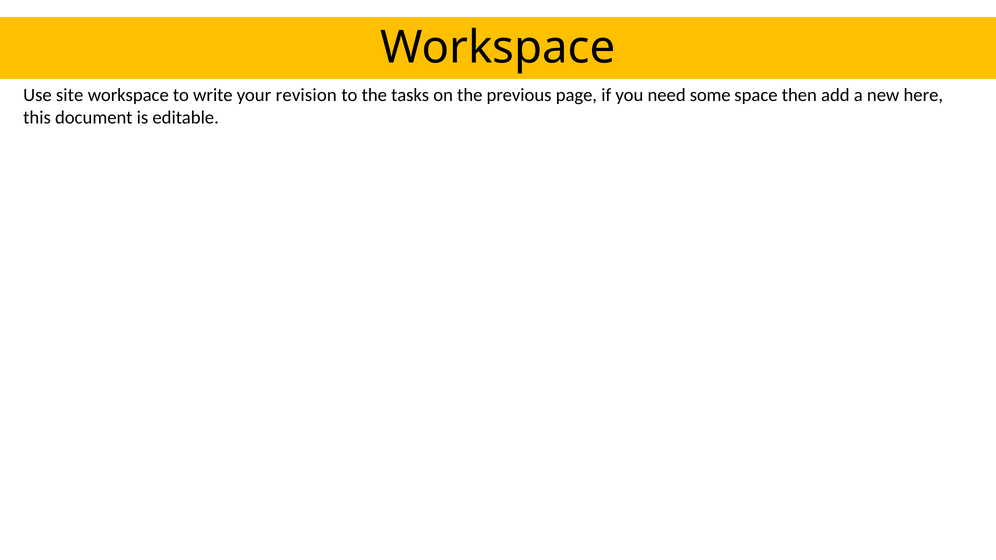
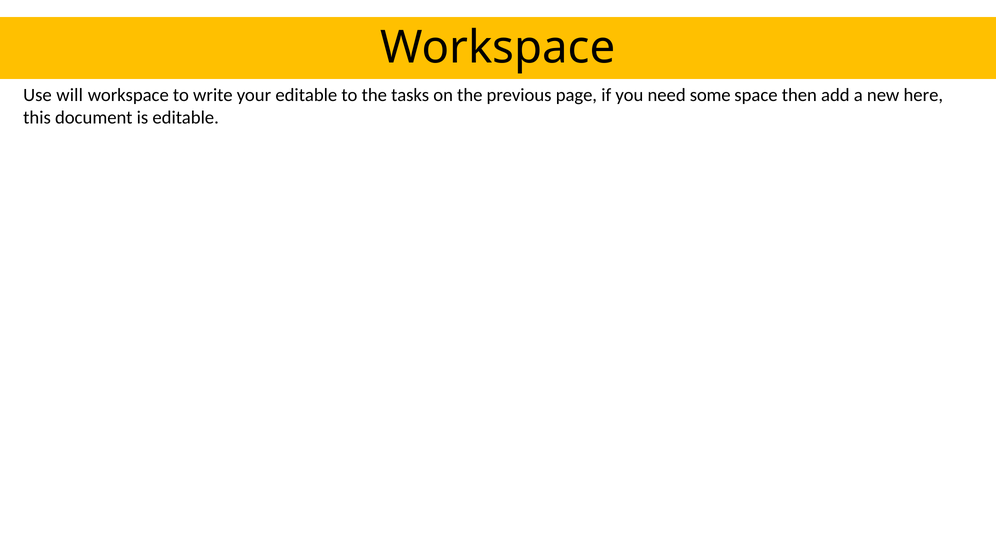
site: site -> will (70, 95)
your revision: revision -> editable (306, 95)
